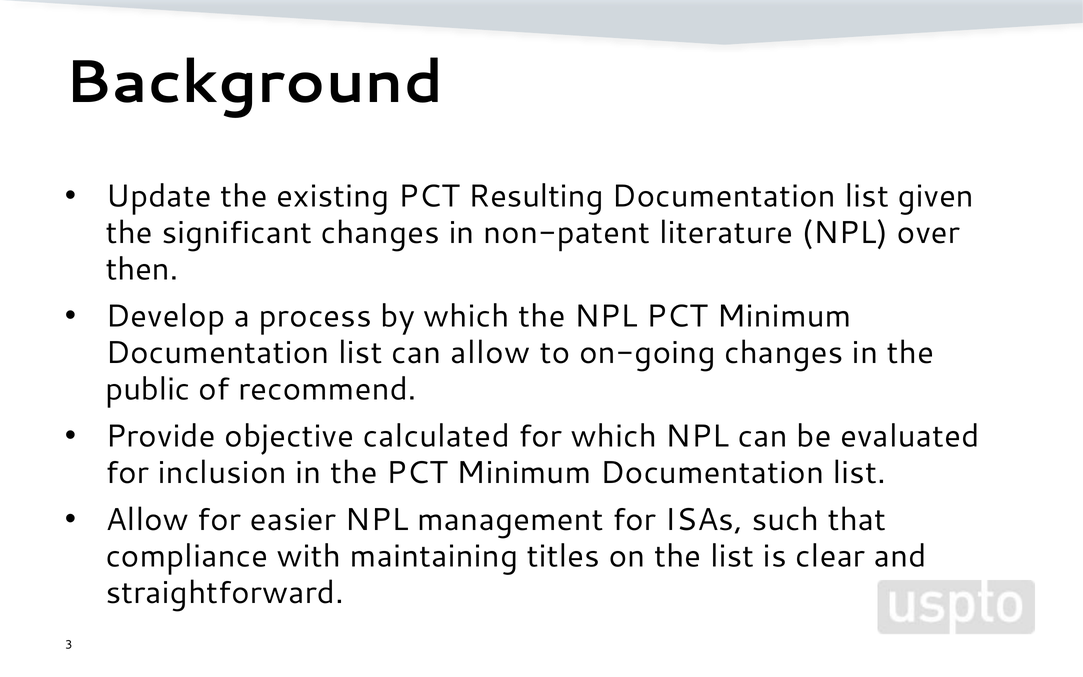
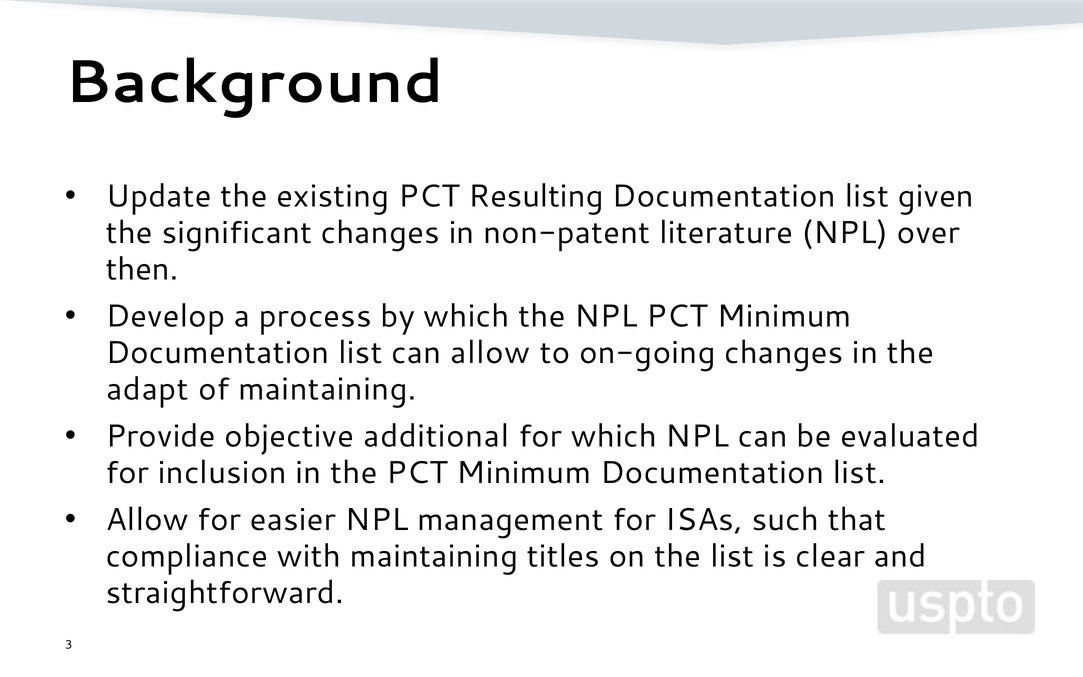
public: public -> adapt (147, 389)
of recommend: recommend -> maintaining (327, 389)
calculated: calculated -> additional (436, 436)
